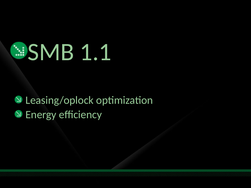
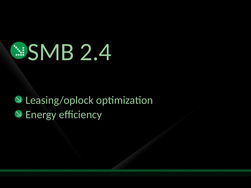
1.1: 1.1 -> 2.4 (96, 52)
